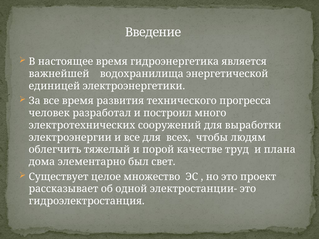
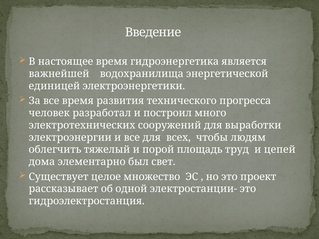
качестве: качестве -> площадь (200, 150)
плана: плана -> цепей (280, 150)
